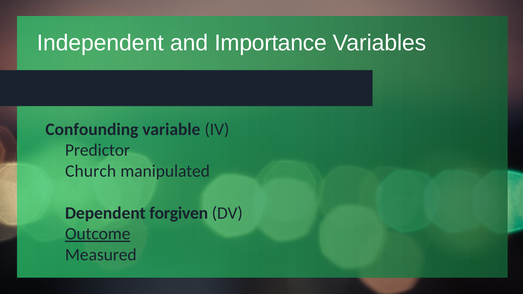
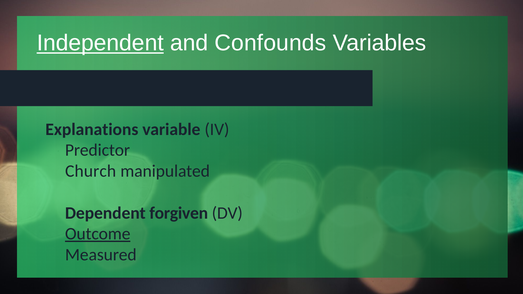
Independent underline: none -> present (100, 43)
Importance: Importance -> Confounds (270, 43)
Confounding: Confounding -> Explanations (92, 129)
